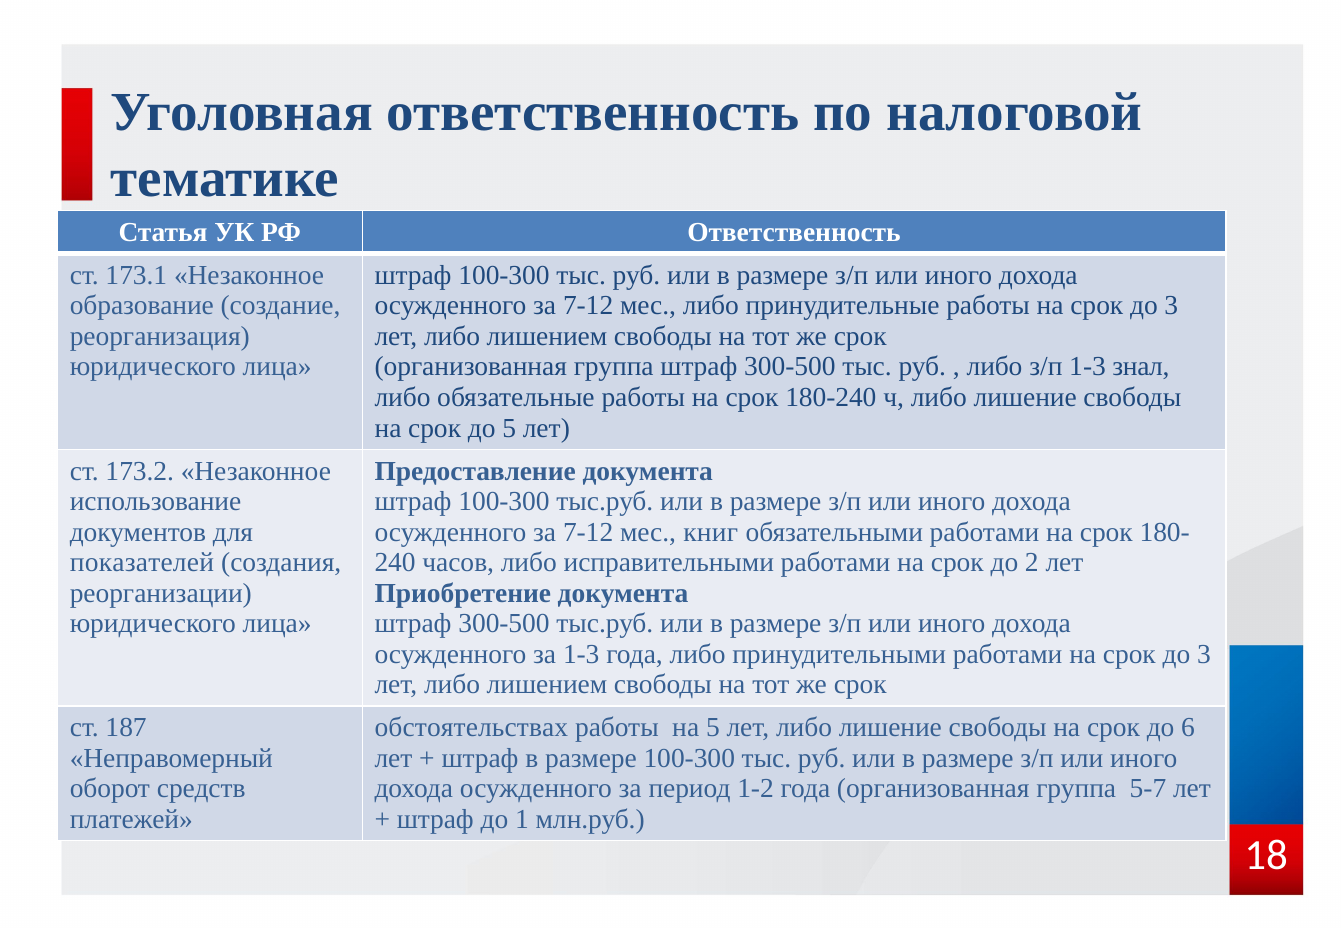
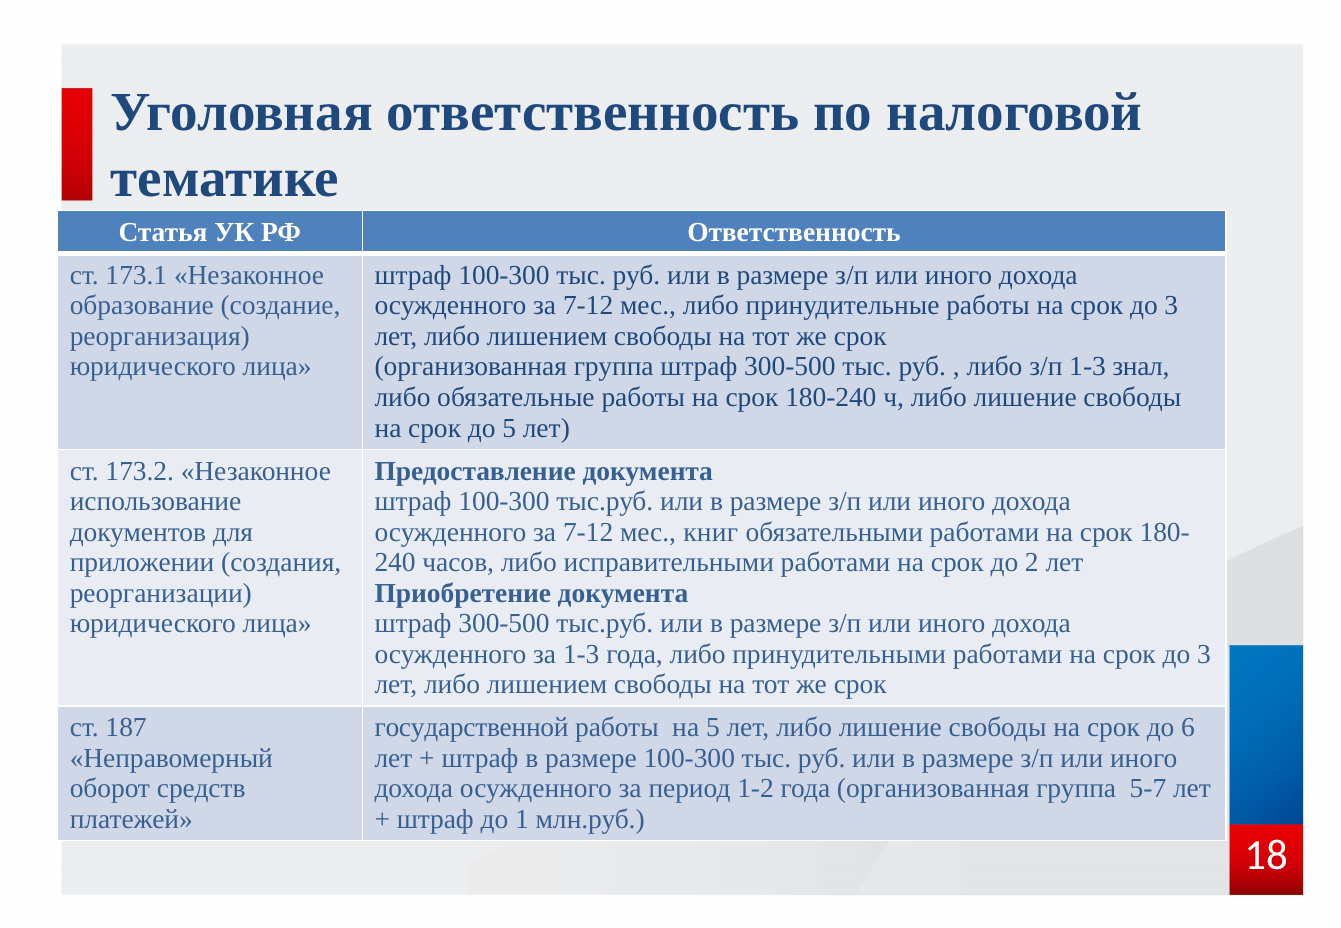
показателей: показателей -> приложении (142, 563)
обстоятельствах: обстоятельствах -> государственной (472, 728)
